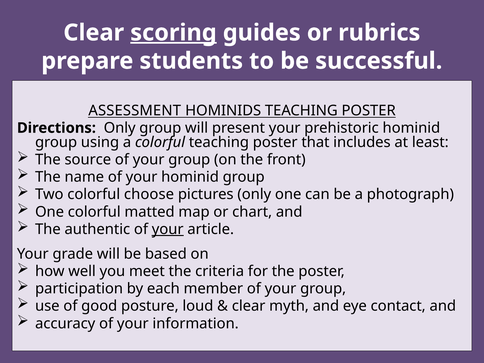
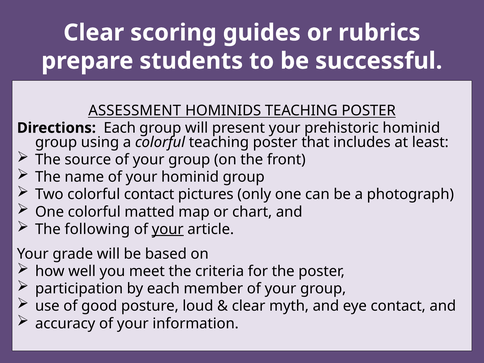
scoring underline: present -> none (173, 33)
Directions Only: Only -> Each (120, 128)
colorful choose: choose -> contact (149, 194)
authentic: authentic -> following (97, 229)
